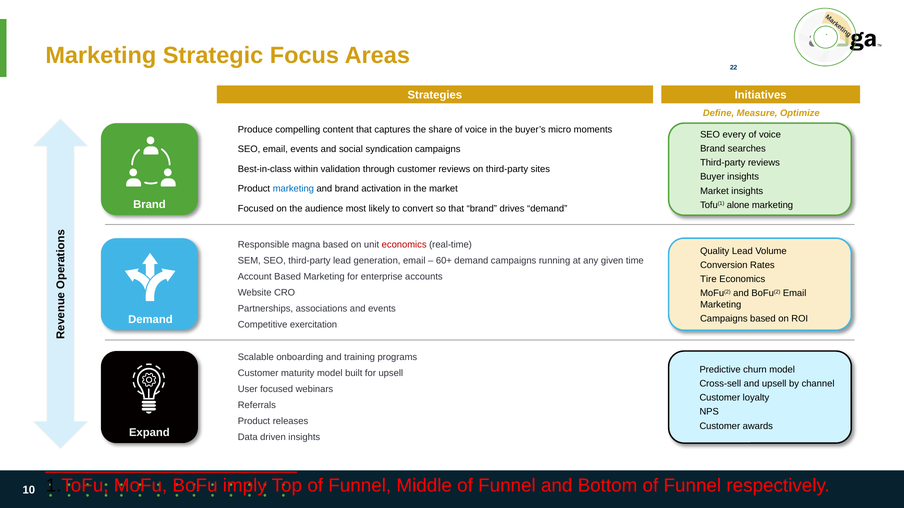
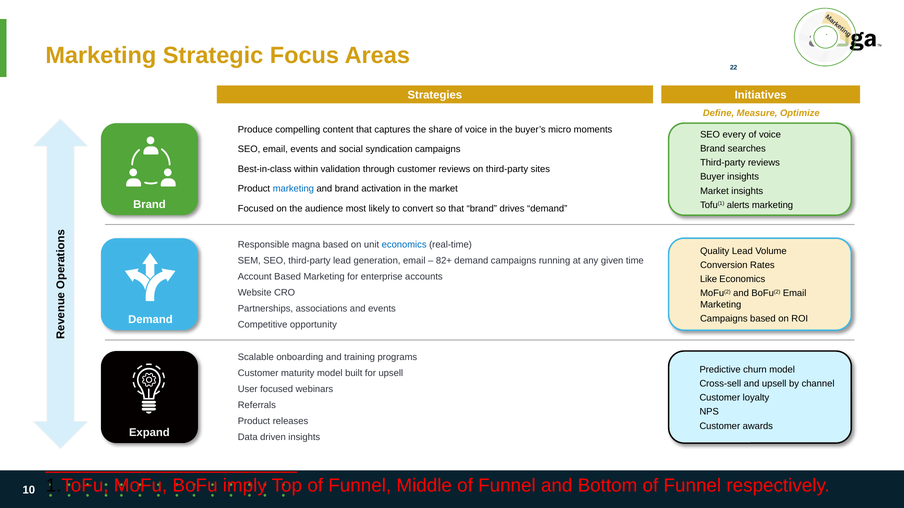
alone: alone -> alerts (738, 205)
economics colour: red -> blue (404, 245)
60+: 60+ -> 82+ (444, 261)
Tire: Tire -> Like (709, 279)
exercitation: exercitation -> opportunity (313, 325)
